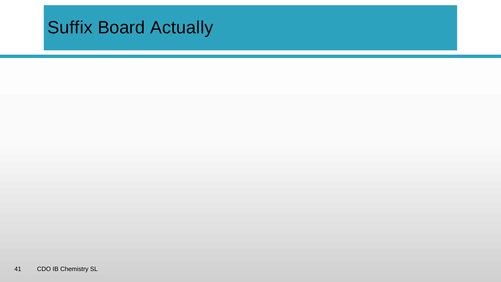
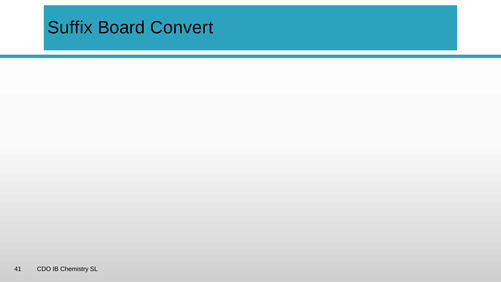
Actually: Actually -> Convert (182, 28)
